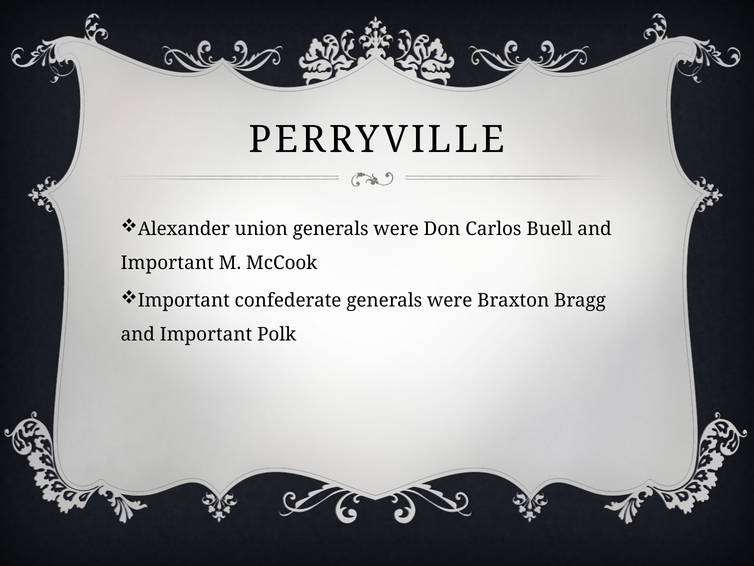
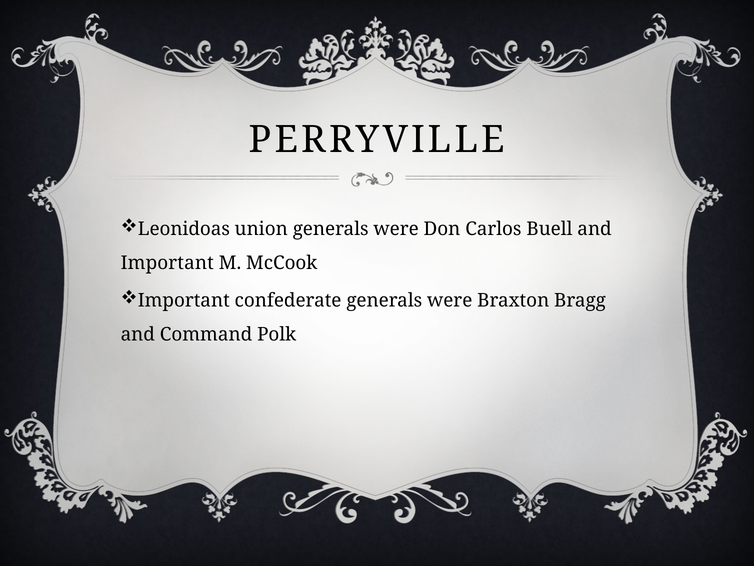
Alexander: Alexander -> Leonidoas (184, 229)
Important: Important -> Command (206, 334)
